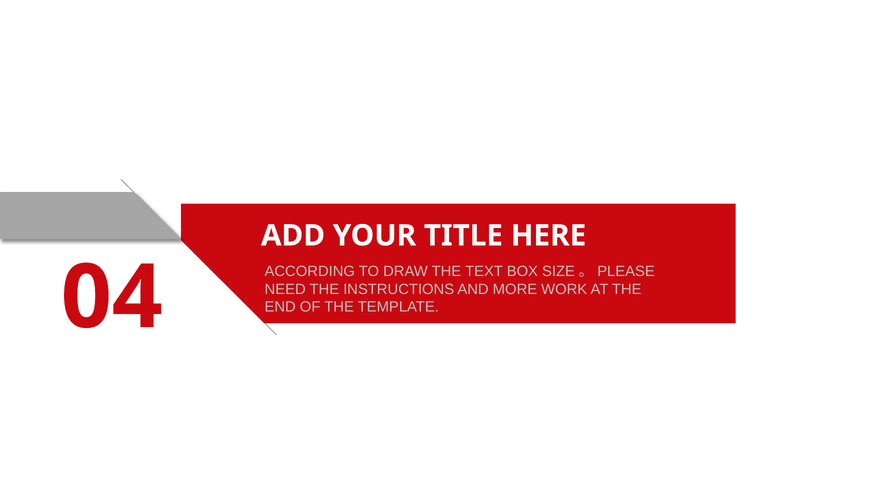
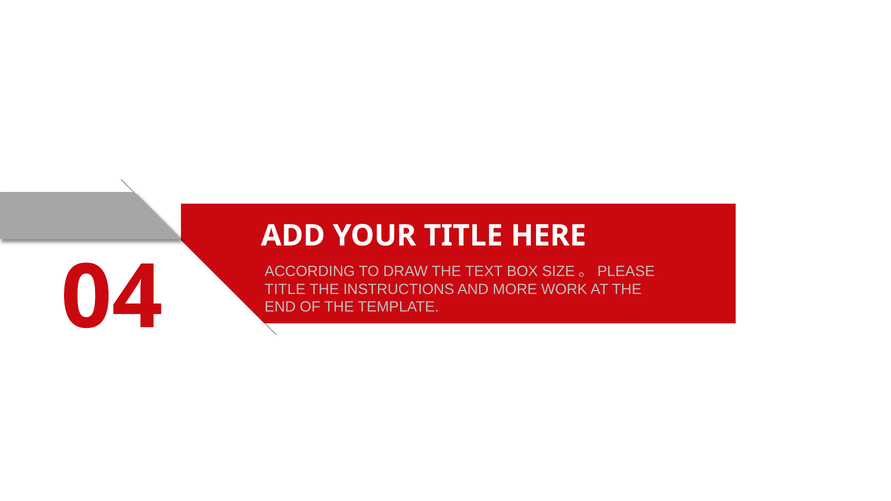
NEED: NEED -> TITLE (285, 289)
